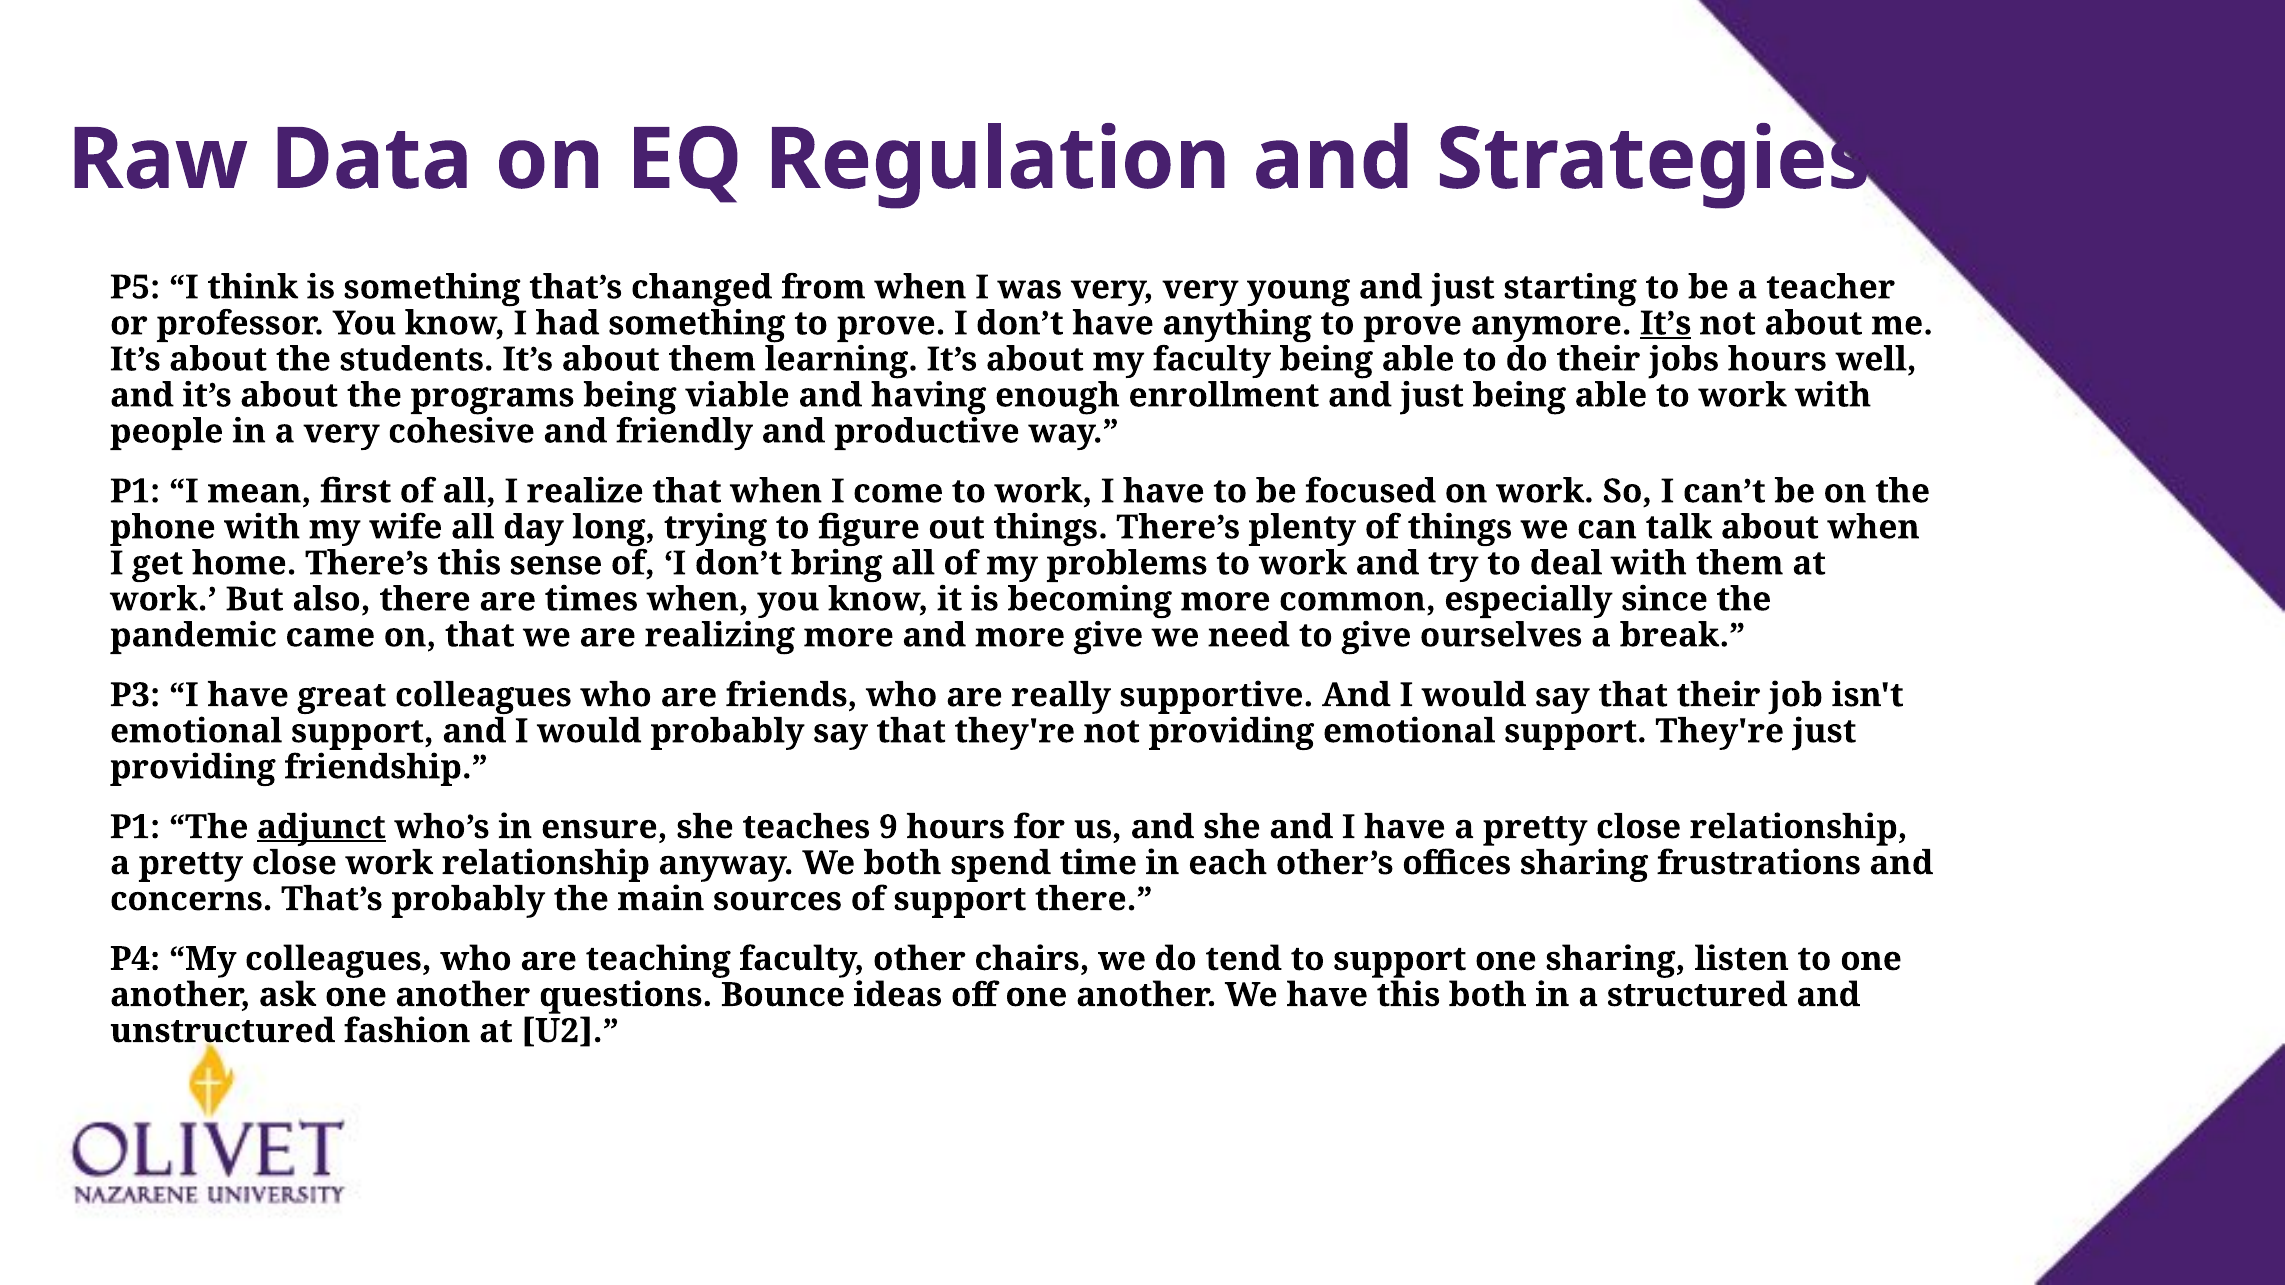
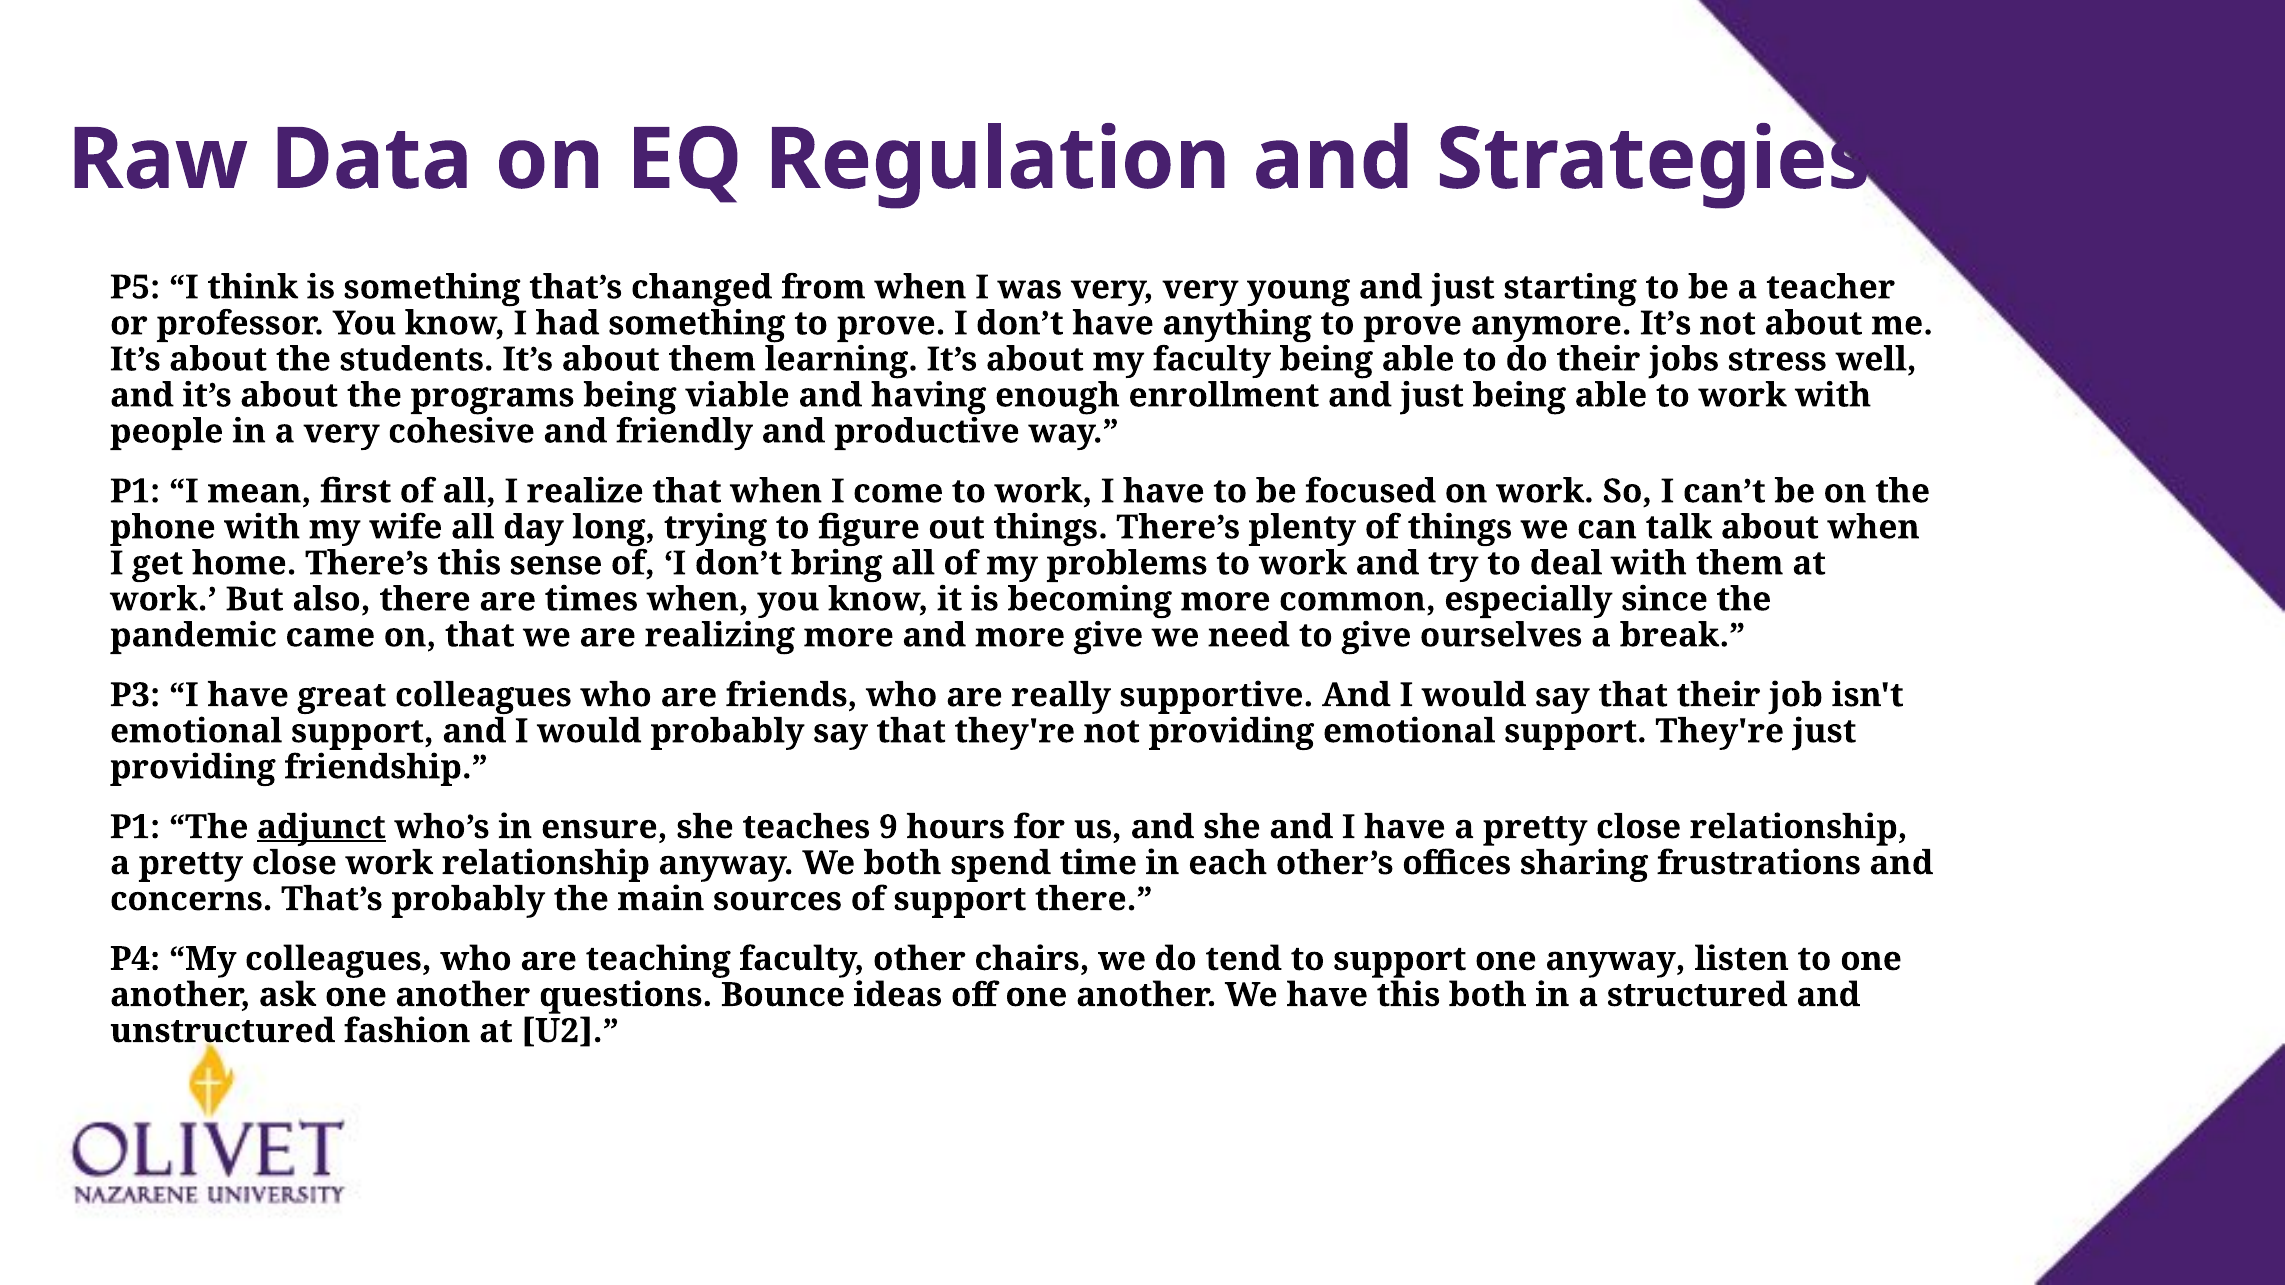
It’s underline: present -> none (1666, 324)
jobs hours: hours -> stress (1777, 360)
one sharing: sharing -> anyway (1616, 959)
